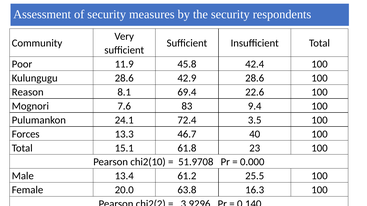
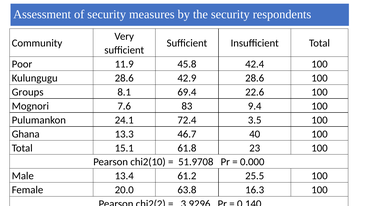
Reason: Reason -> Groups (28, 92)
Forces: Forces -> Ghana (26, 134)
